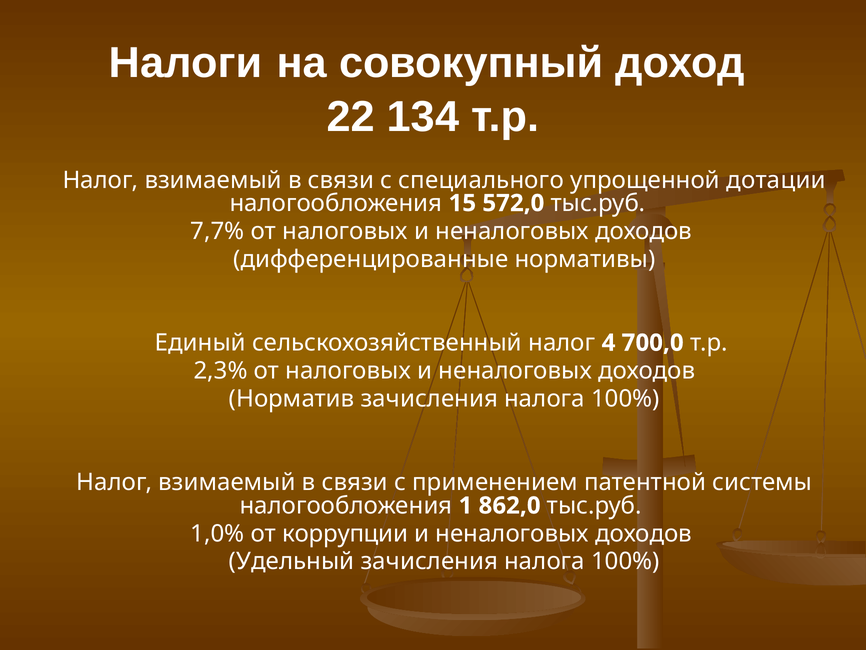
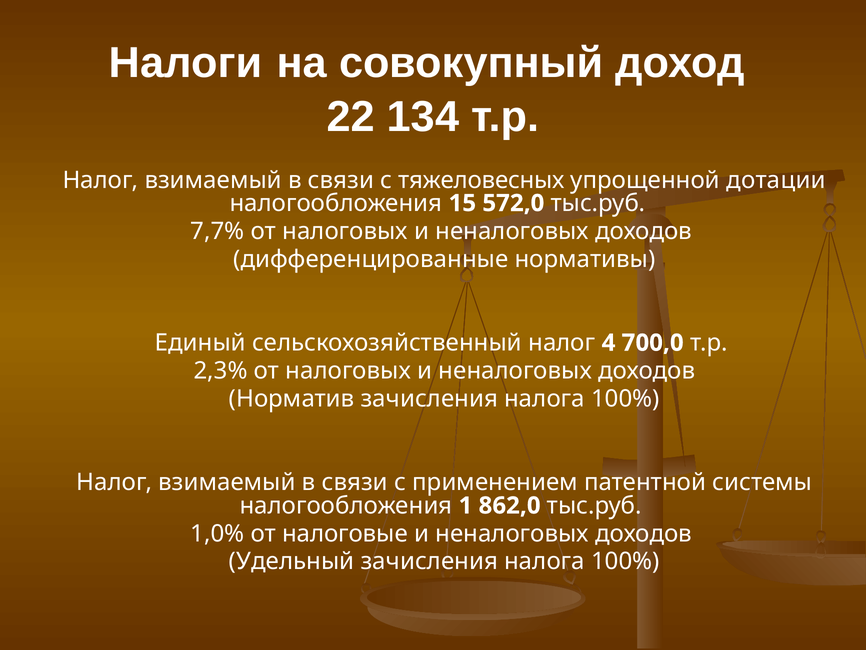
специального: специального -> тяжеловесных (481, 180)
коррупции: коррупции -> налоговые (345, 533)
